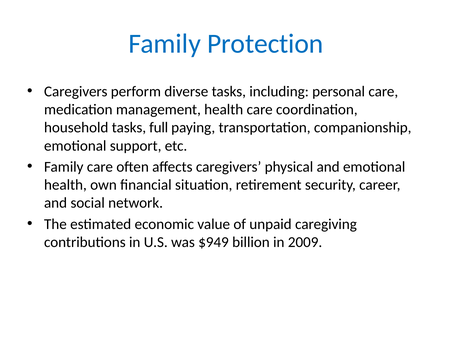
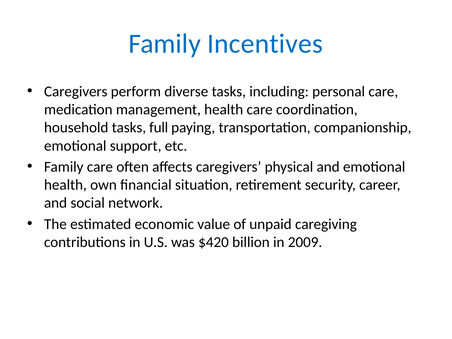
Protection: Protection -> Incentives (265, 44)
$949: $949 -> $420 (214, 242)
